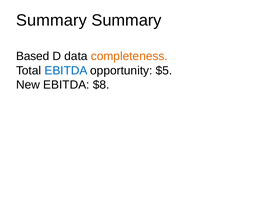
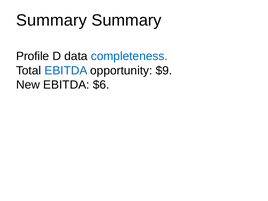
Based: Based -> Profile (33, 56)
completeness colour: orange -> blue (129, 56)
$5: $5 -> $9 (164, 70)
$8: $8 -> $6 (101, 85)
